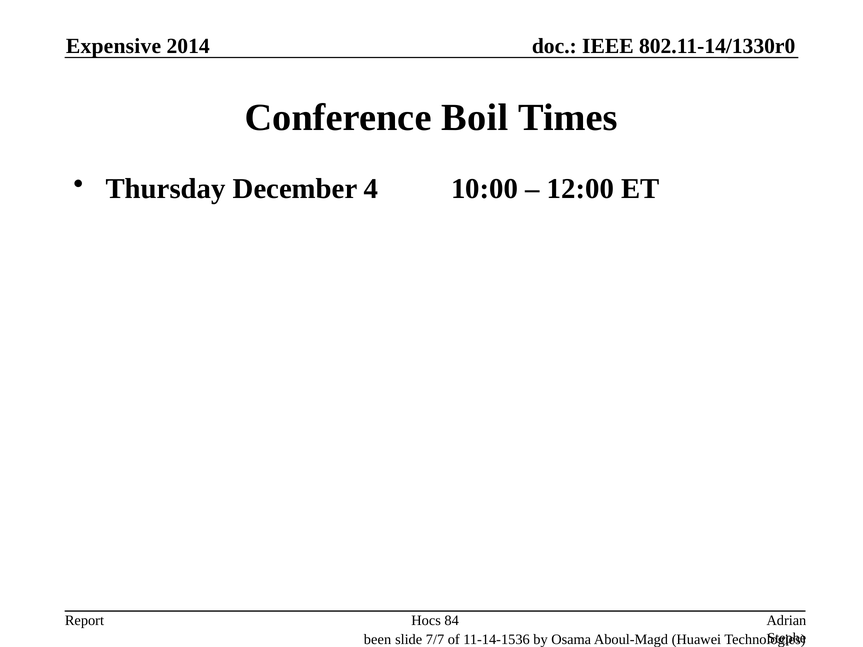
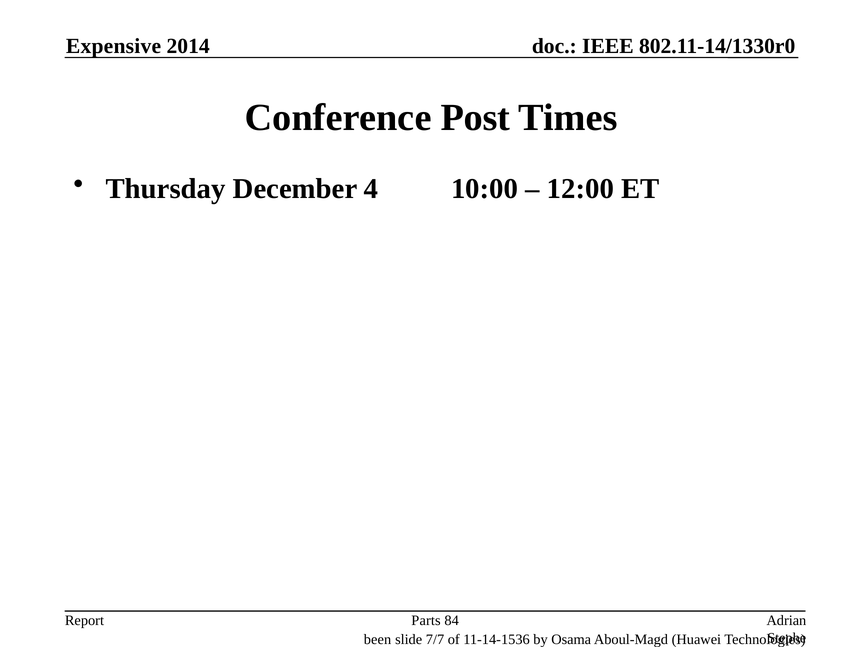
Boil: Boil -> Post (475, 118)
Hocs: Hocs -> Parts (426, 621)
